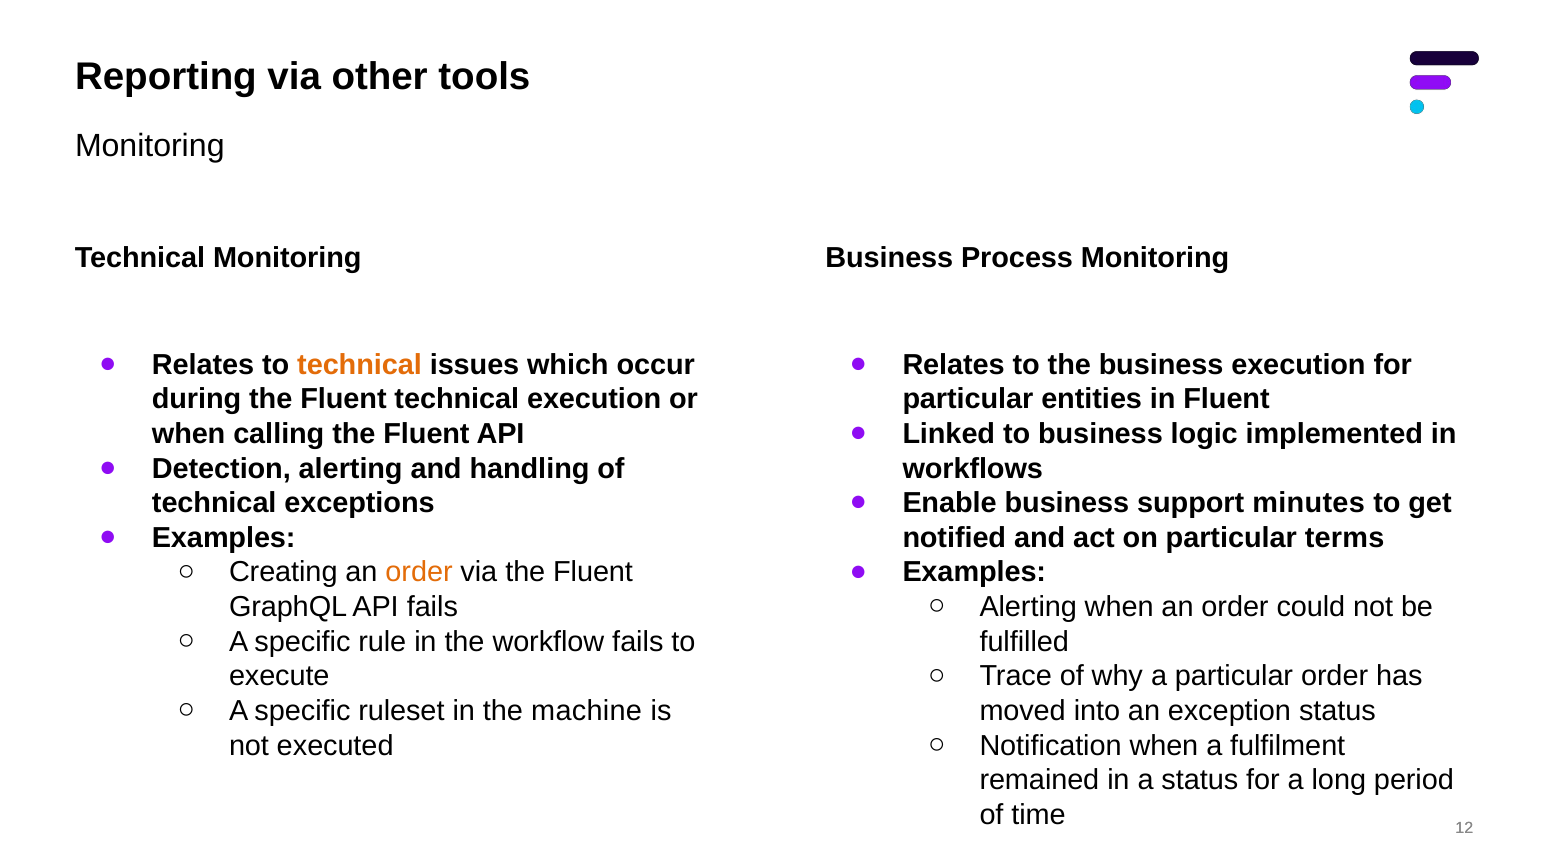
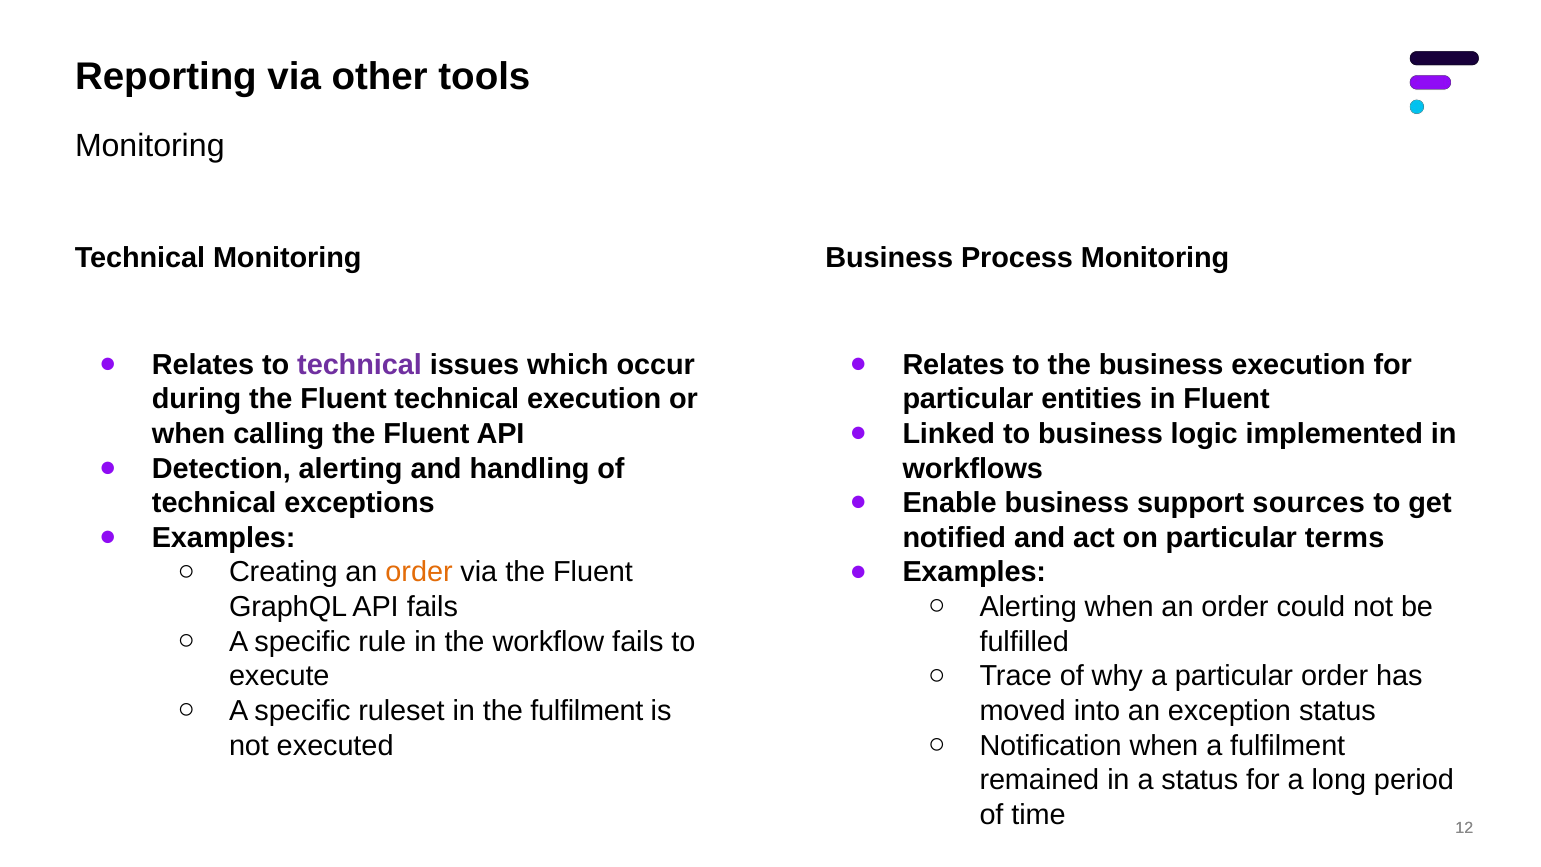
technical colour: orange -> purple (359, 364)
minutes: minutes -> sources (1309, 503)
the machine: machine -> fulfilment (587, 711)
